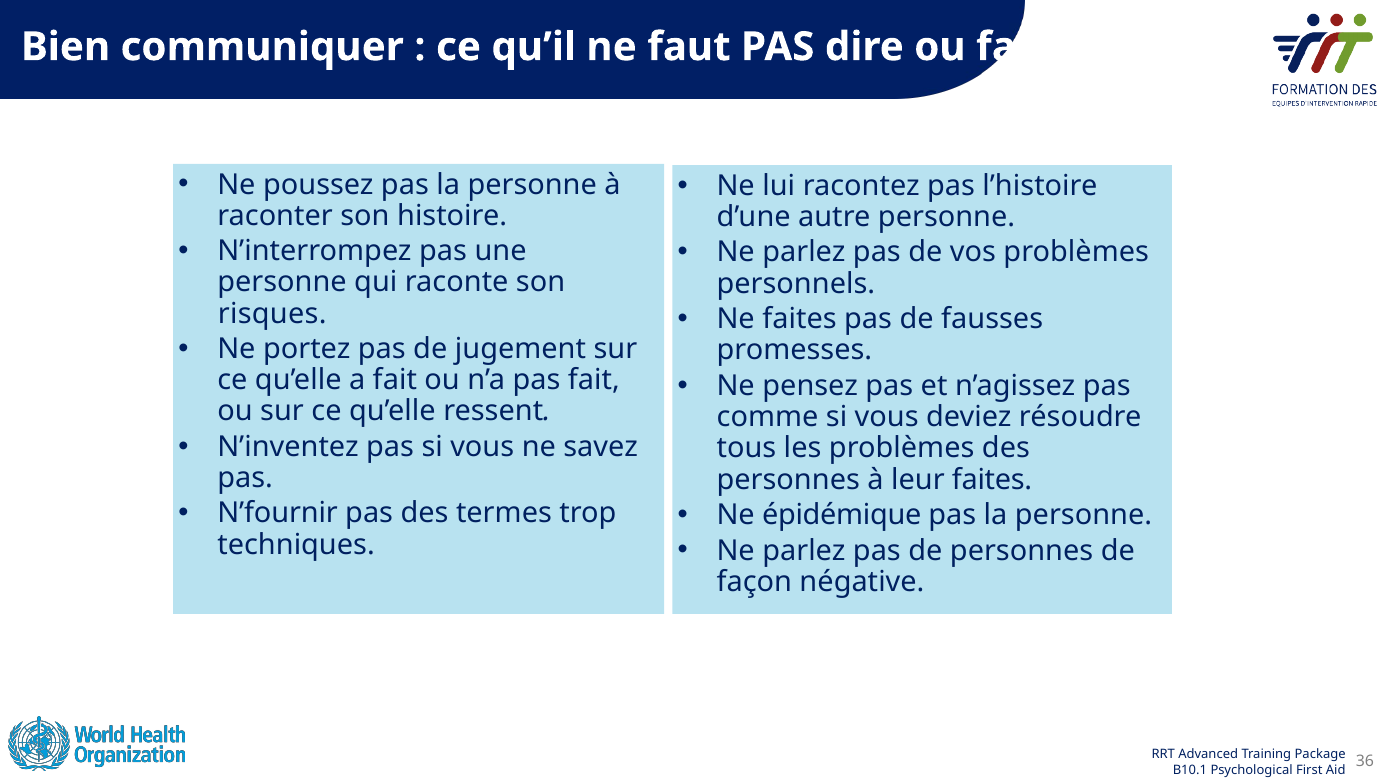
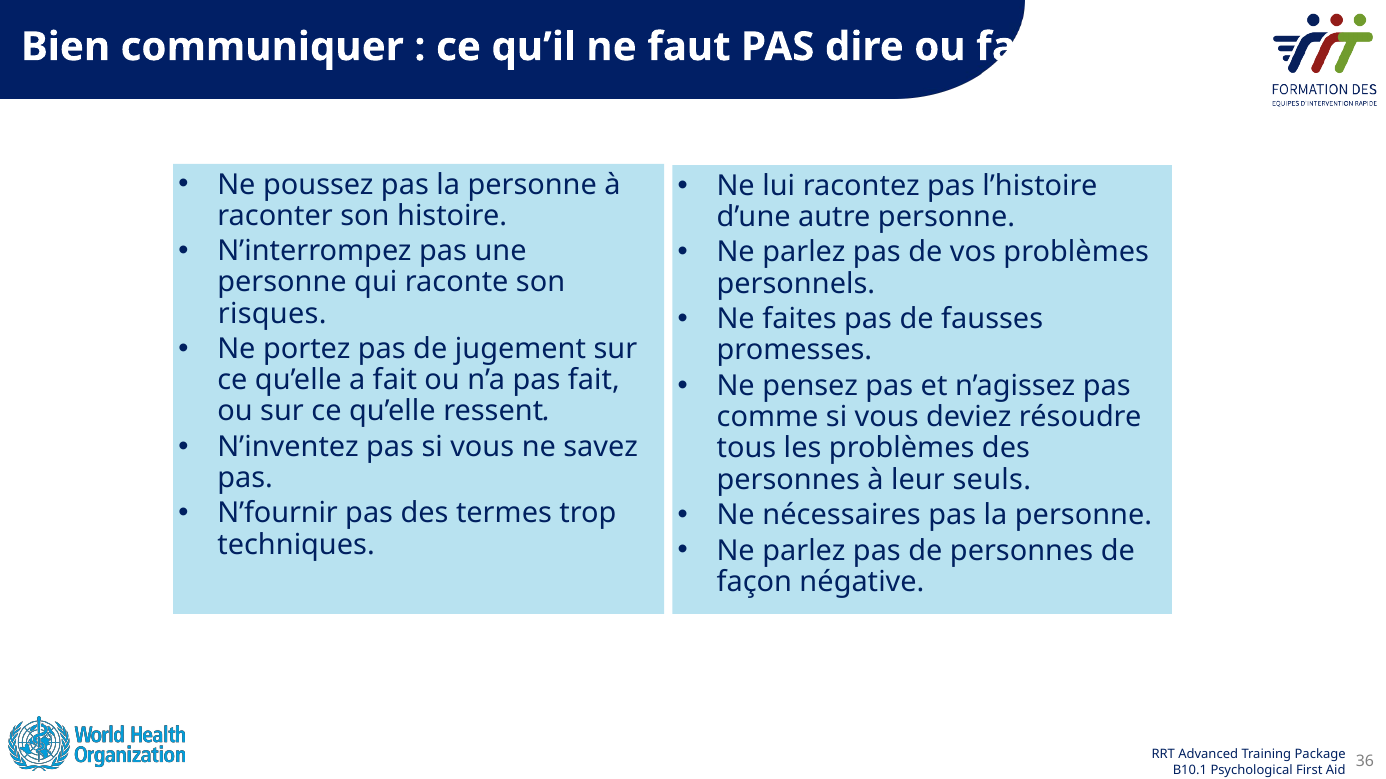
leur faites: faites -> seuls (992, 480)
épidémique: épidémique -> nécessaires (842, 515)
